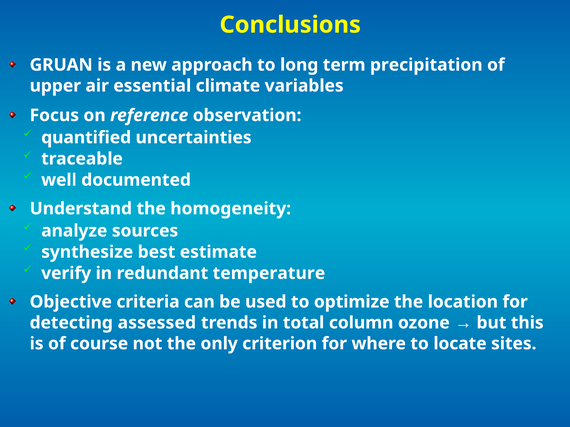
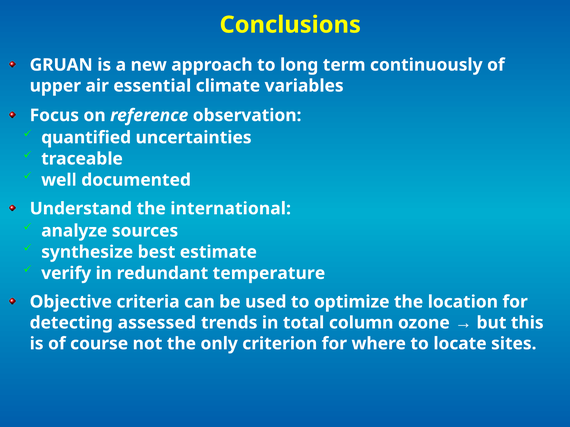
precipitation: precipitation -> continuously (426, 65)
homogeneity: homogeneity -> international (231, 209)
